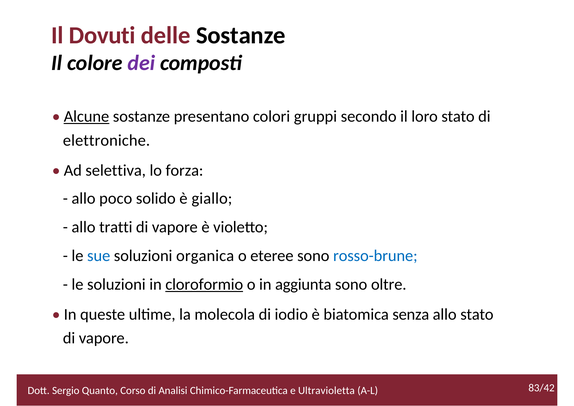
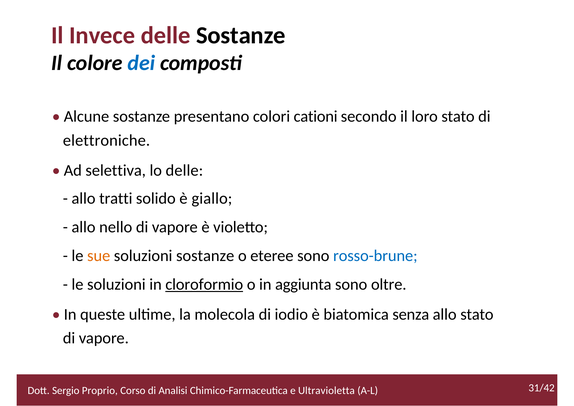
Dovuti: Dovuti -> Invece (102, 35)
dei colour: purple -> blue (141, 63)
Alcune underline: present -> none (86, 116)
gruppi: gruppi -> cationi (316, 116)
lo forza: forza -> delle (184, 170)
poco: poco -> tratti (116, 198)
tratti: tratti -> nello (116, 227)
sue colour: blue -> orange (99, 256)
soluzioni organica: organica -> sostanze (205, 256)
83/42: 83/42 -> 31/42 (542, 388)
Quanto: Quanto -> Proprio (100, 390)
